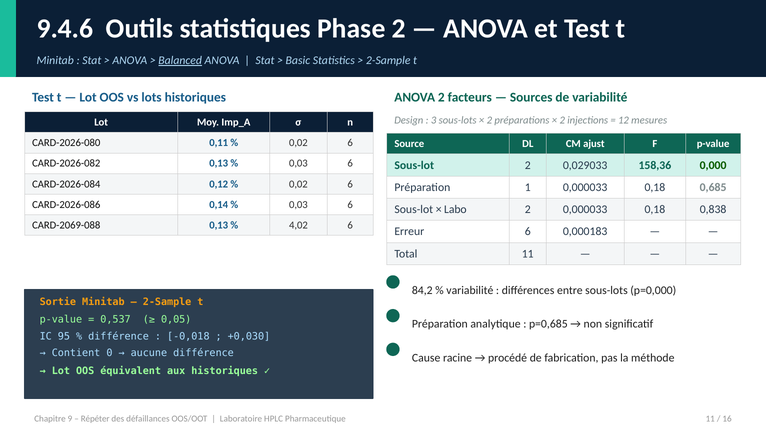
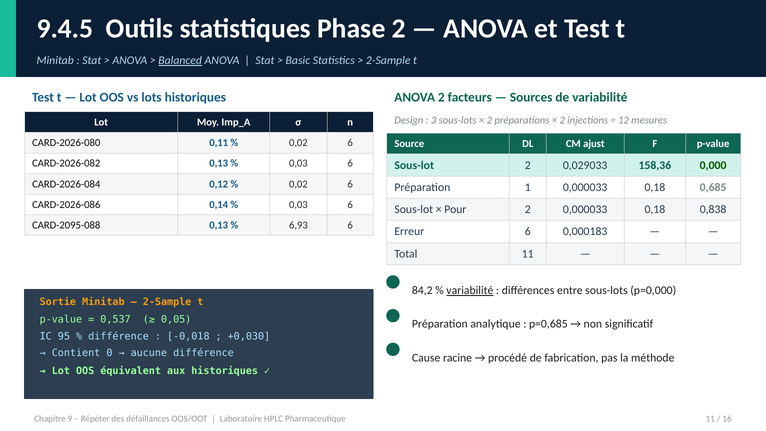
9.4.6: 9.4.6 -> 9.4.5 (65, 29)
Labo: Labo -> Pour (455, 209)
CARD-2069-088: CARD-2069-088 -> CARD-2095-088 (66, 225)
4,02: 4,02 -> 6,93 (298, 225)
variabilité underline: none -> present (470, 290)
